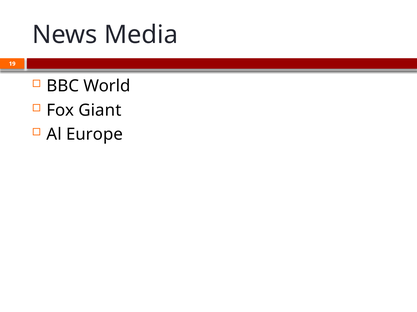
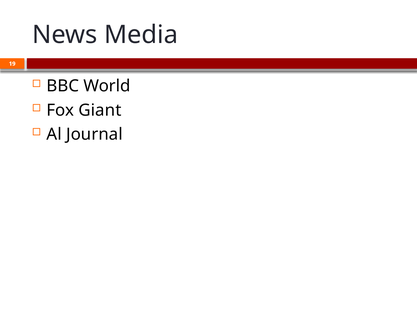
Europe: Europe -> Journal (94, 135)
